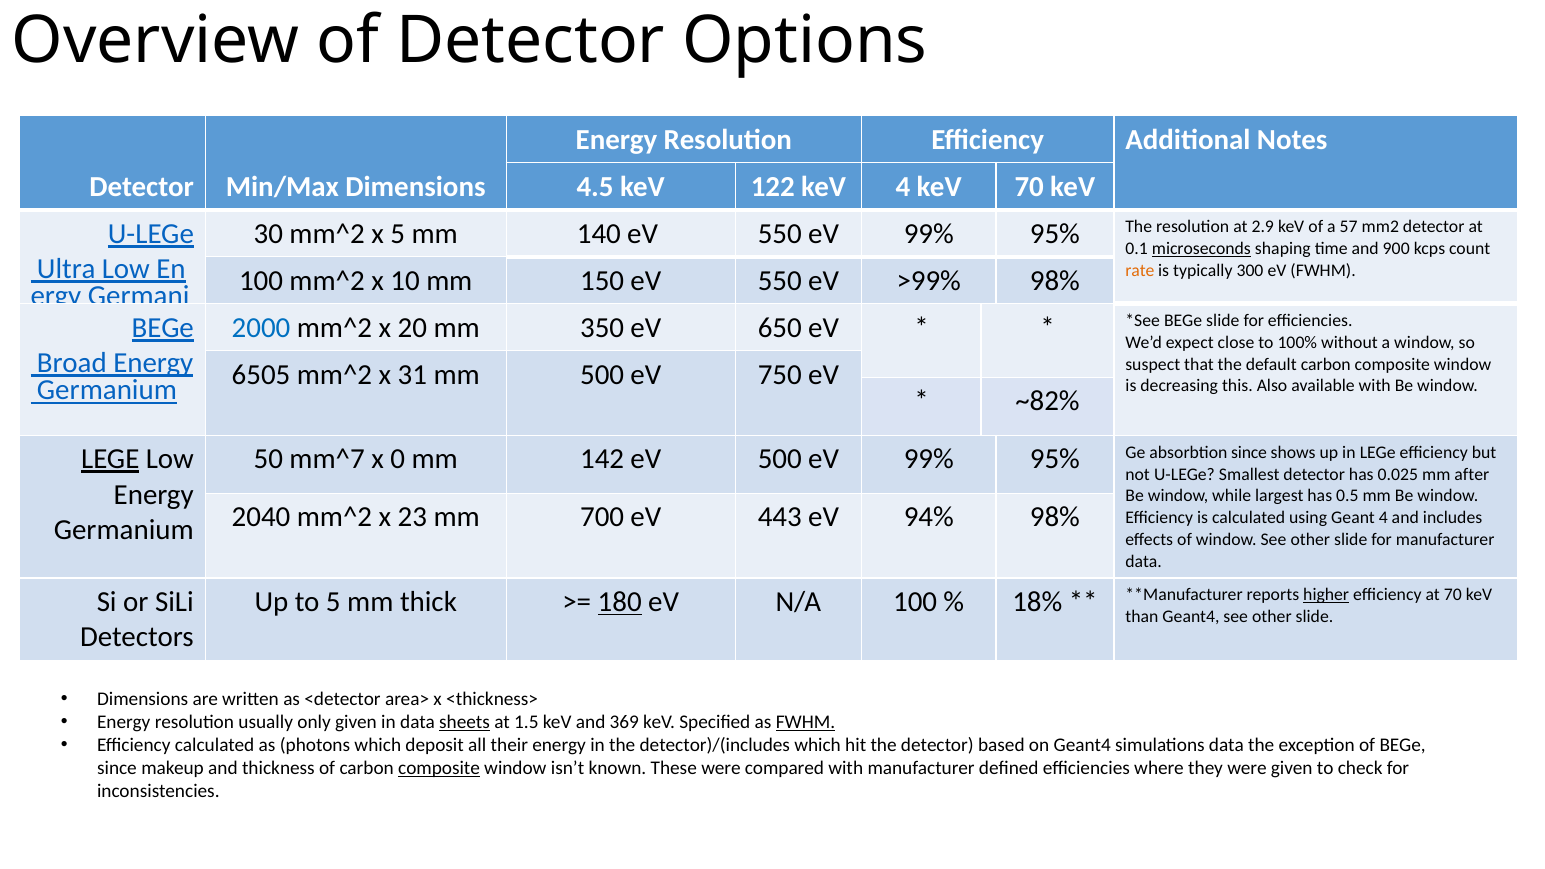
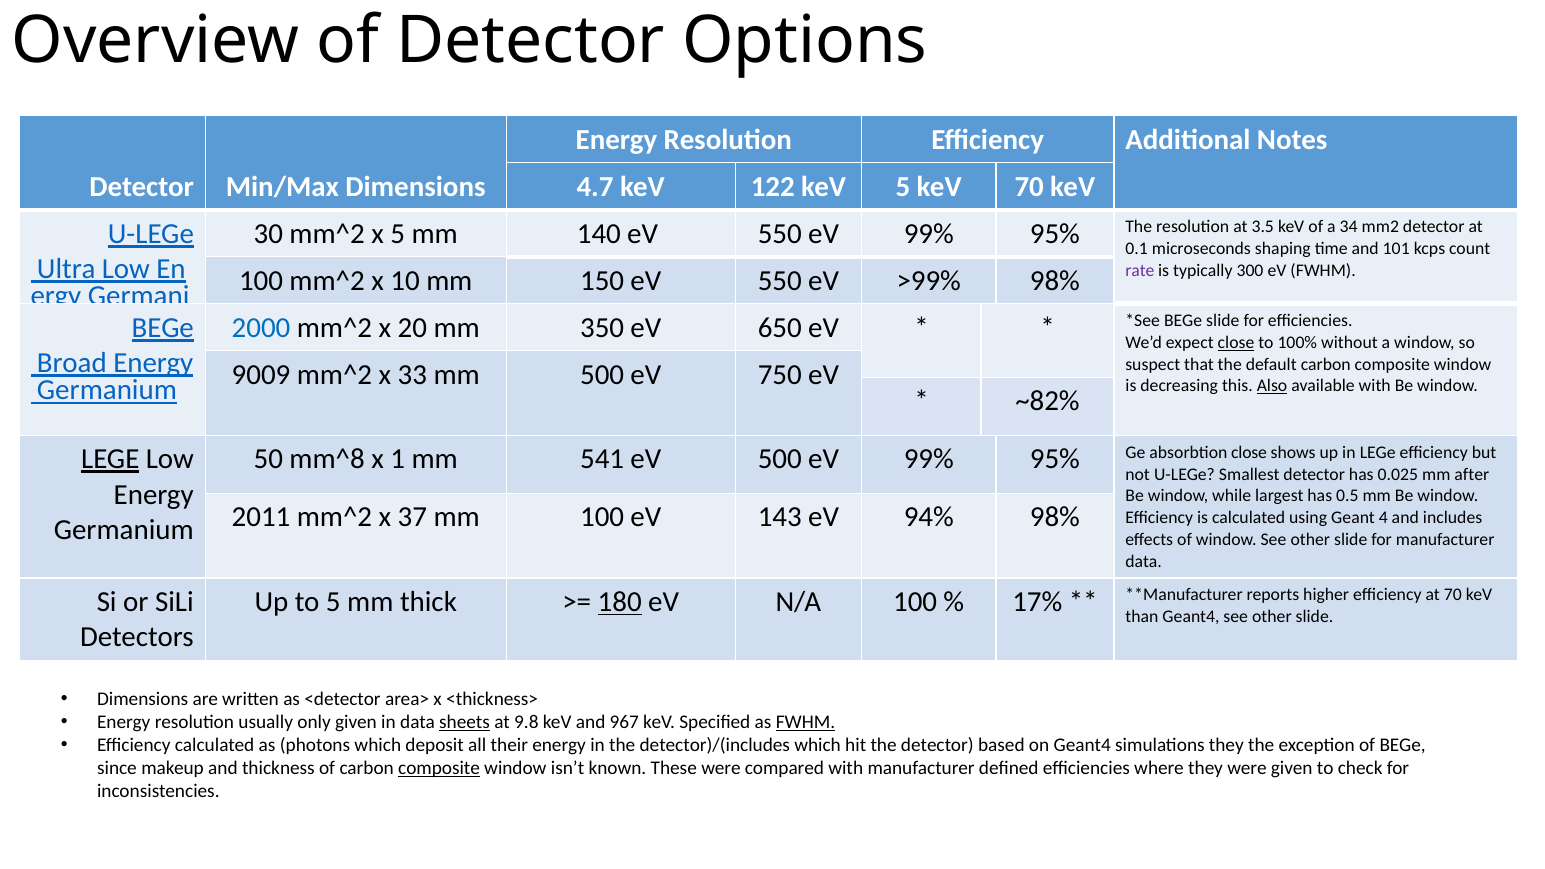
4.5: 4.5 -> 4.7 (595, 187)
keV 4: 4 -> 5 (903, 187)
2.9: 2.9 -> 3.5 (1263, 227)
57: 57 -> 34 (1349, 227)
microseconds underline: present -> none (1201, 248)
900: 900 -> 101 (1396, 248)
rate colour: orange -> purple (1140, 270)
close underline: none -> present (1236, 342)
6505: 6505 -> 9009 (261, 374)
31: 31 -> 33 (412, 374)
Also underline: none -> present (1272, 386)
mm^7: mm^7 -> mm^8 (327, 459)
0: 0 -> 1 (398, 459)
142: 142 -> 541 (602, 459)
absorbtion since: since -> close (1249, 452)
2040: 2040 -> 2011 (261, 517)
23: 23 -> 37 (412, 517)
mm 700: 700 -> 100 (602, 517)
443: 443 -> 143 (780, 517)
18%: 18% -> 17% (1037, 602)
higher underline: present -> none (1326, 595)
1.5: 1.5 -> 9.8 (526, 722)
369: 369 -> 967 (624, 722)
simulations data: data -> they (1226, 745)
